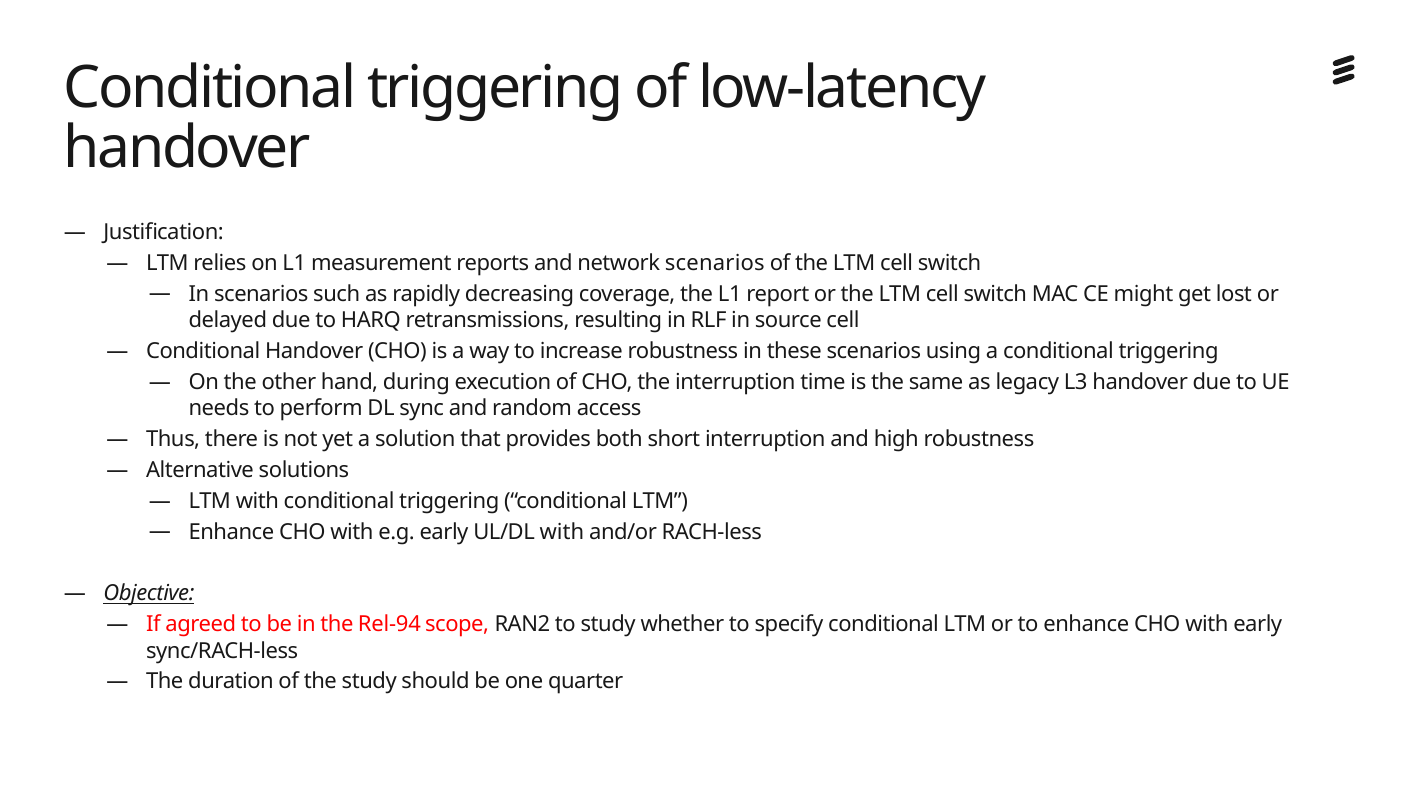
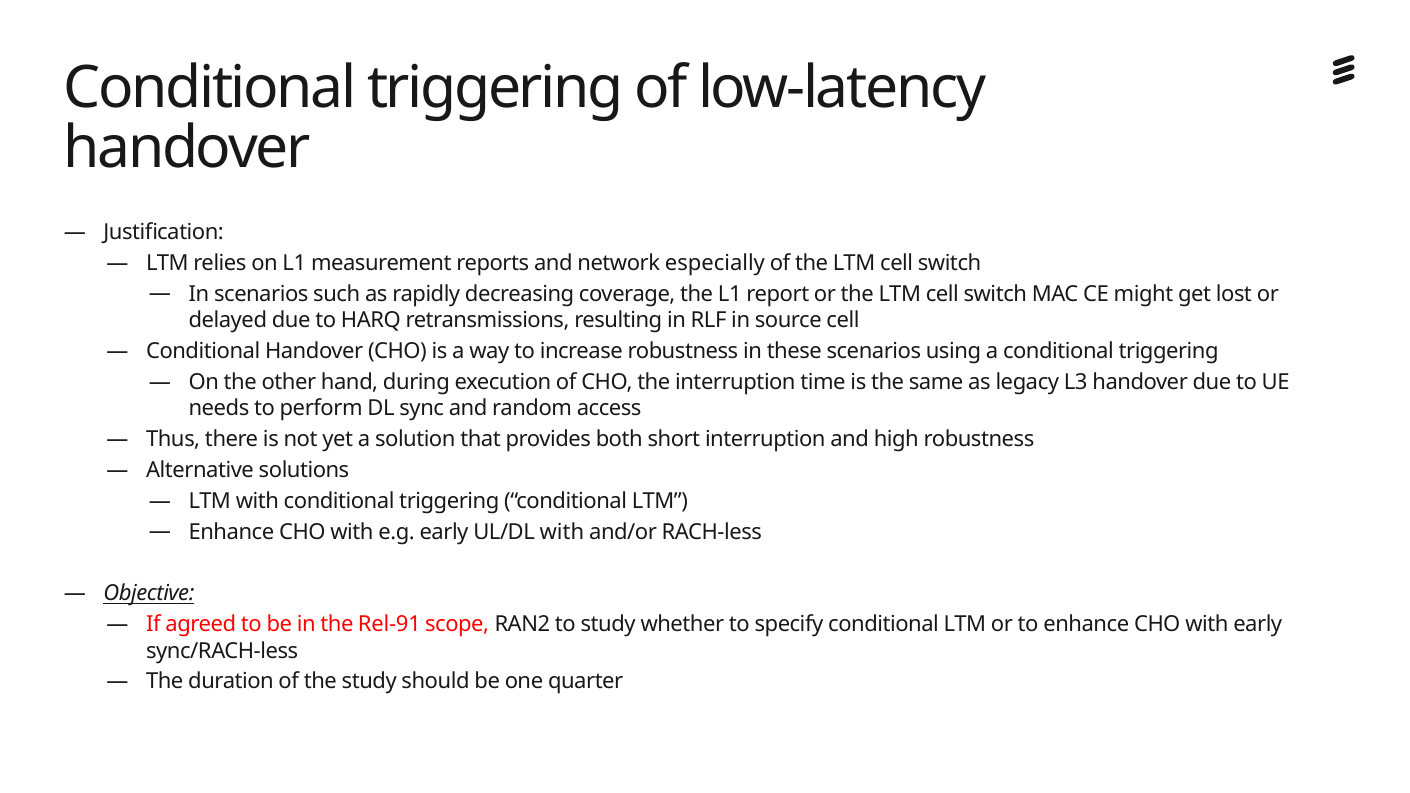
network scenarios: scenarios -> especially (715, 263)
Rel-94: Rel-94 -> Rel-91 (389, 624)
